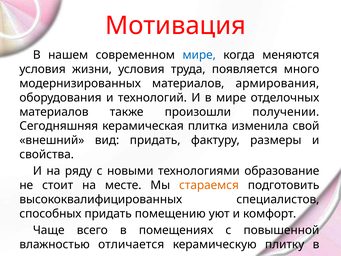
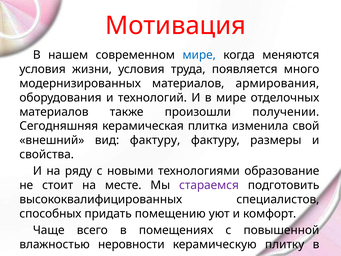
вид придать: придать -> фактуру (155, 140)
стараемся colour: orange -> purple (209, 185)
отличается: отличается -> неровности (131, 244)
